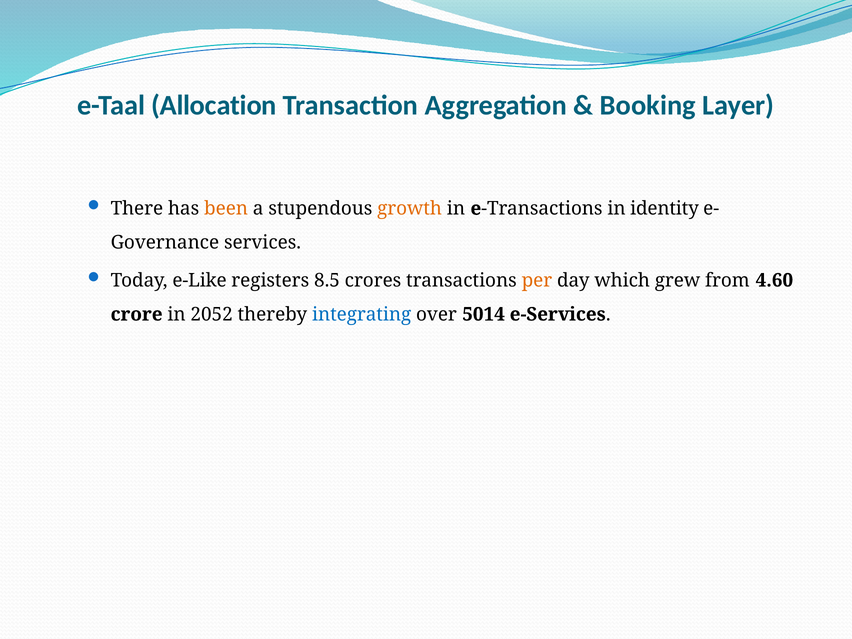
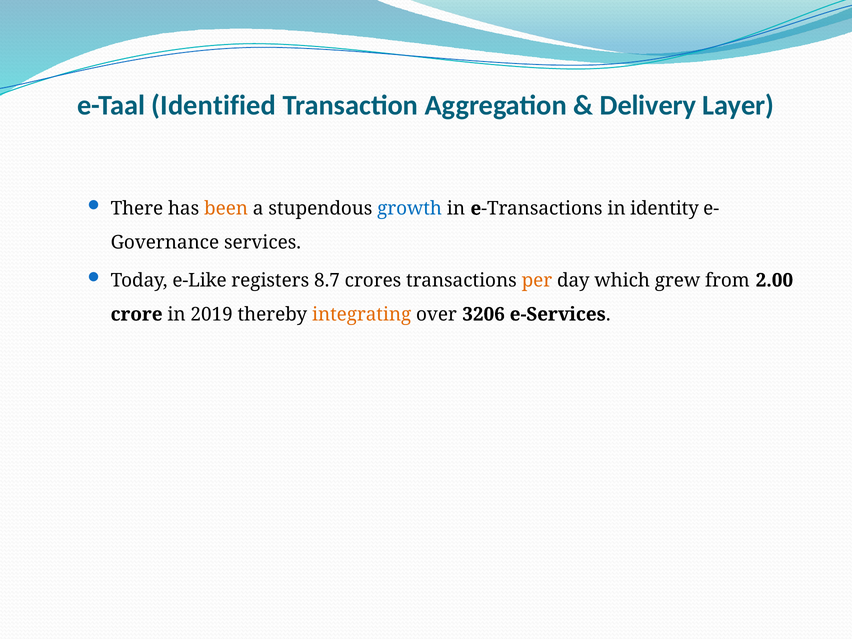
Allocation: Allocation -> Identified (214, 106)
Booking: Booking -> Delivery (648, 106)
growth colour: orange -> blue (410, 209)
8.5: 8.5 -> 8.7 (327, 280)
4.60: 4.60 -> 2.00 (774, 280)
2052: 2052 -> 2019 (212, 314)
integrating colour: blue -> orange (362, 314)
5014: 5014 -> 3206 (484, 314)
